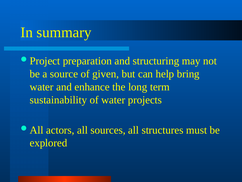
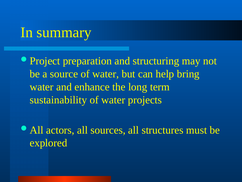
source of given: given -> water (106, 74)
